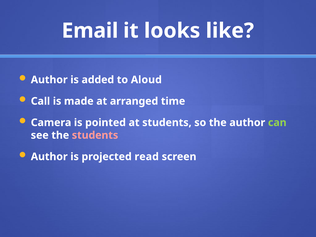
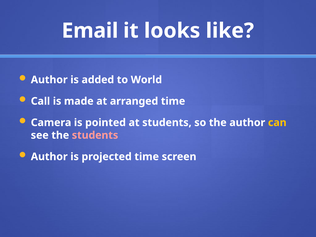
Aloud: Aloud -> World (146, 80)
can colour: light green -> yellow (277, 123)
projected read: read -> time (147, 157)
